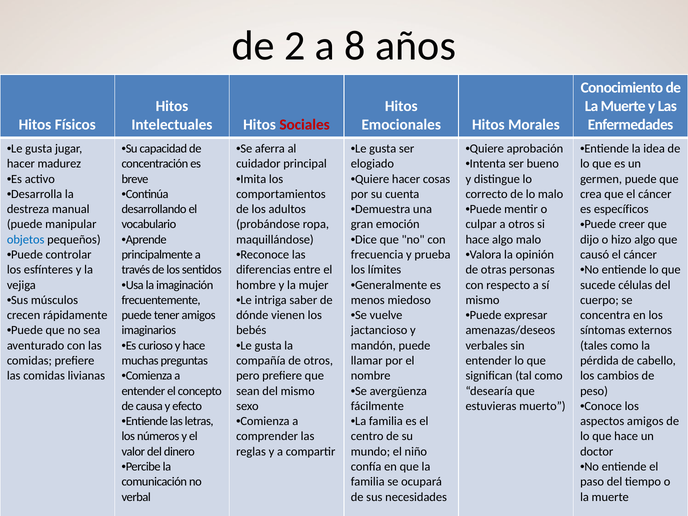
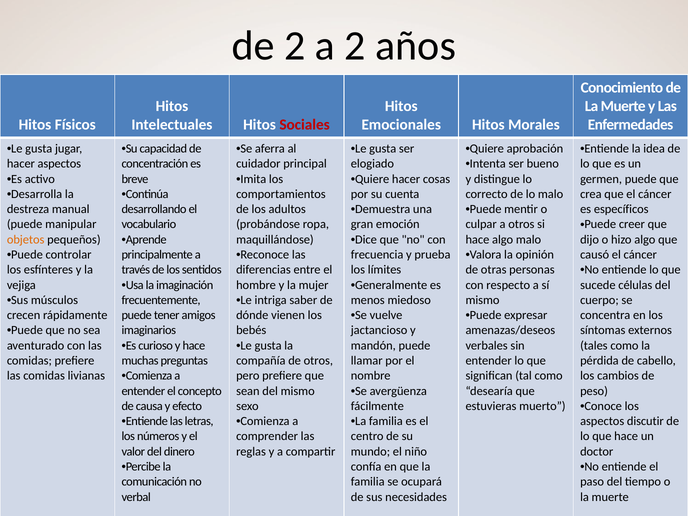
a 8: 8 -> 2 (355, 46)
hacer madurez: madurez -> aspectos (59, 164)
objetos colour: blue -> orange (26, 240)
aspectos amigos: amigos -> discutir (645, 421)
